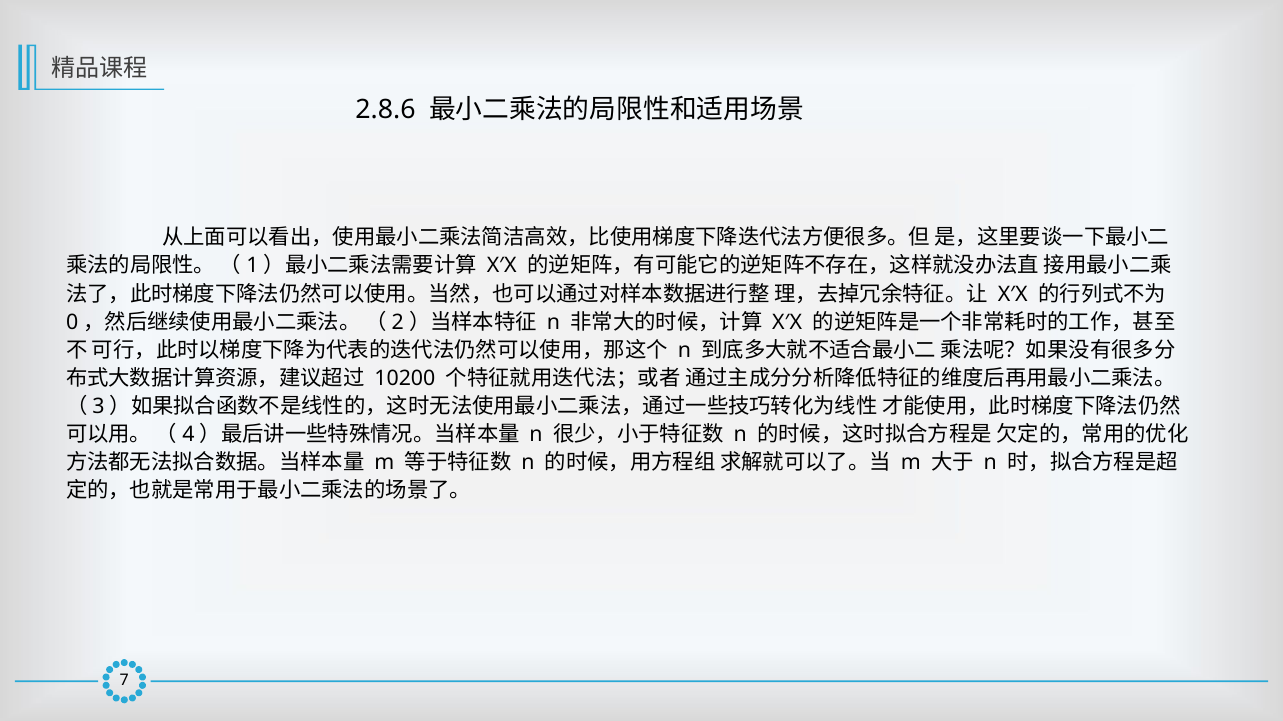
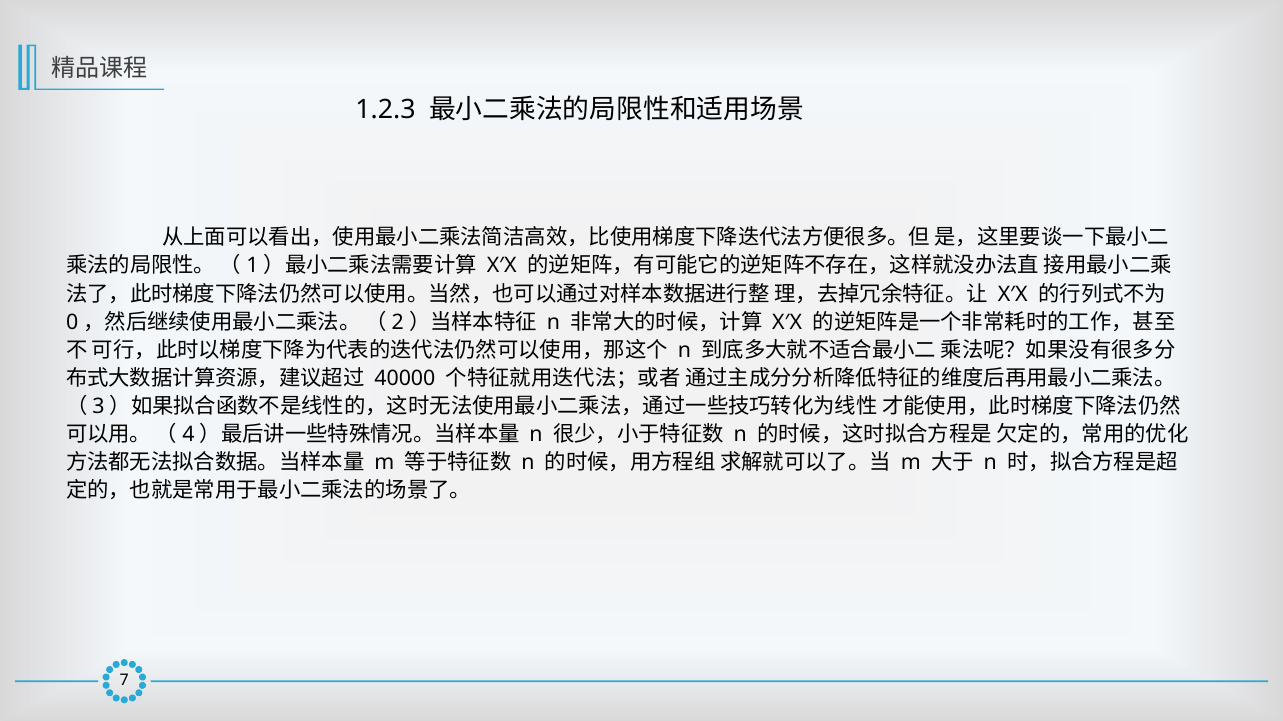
2.8.6: 2.8.6 -> 1.2.3 (386, 110)
10200: 10200 -> 40000 (405, 378)
